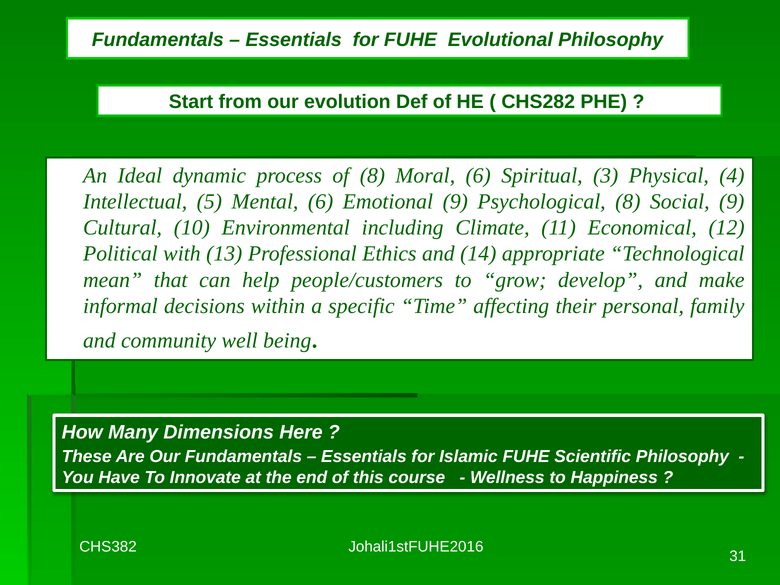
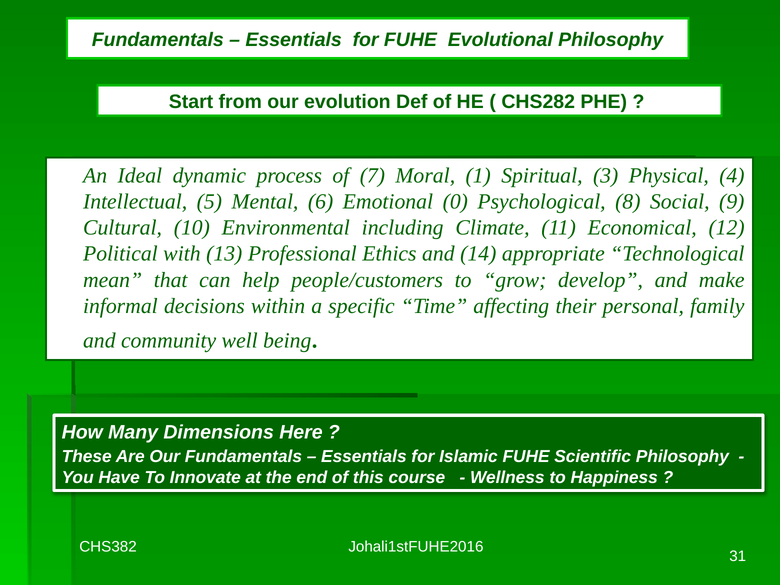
of 8: 8 -> 7 (372, 176)
Moral 6: 6 -> 1 (478, 176)
Emotional 9: 9 -> 0 (455, 202)
